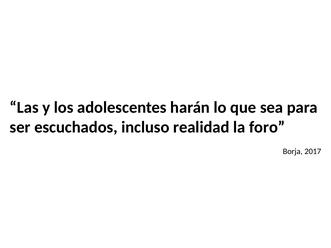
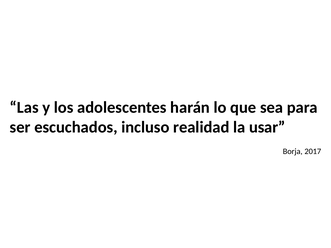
foro: foro -> usar (267, 127)
